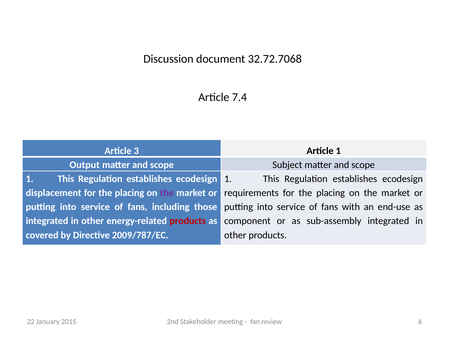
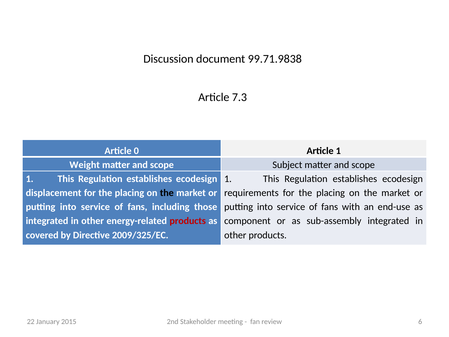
32.72.7068: 32.72.7068 -> 99.71.9838 (275, 59)
7.4: 7.4 -> 7.3 (239, 97)
3: 3 -> 0 (136, 151)
Output: Output -> Weight (85, 165)
the colour: purple -> black (167, 193)
2009/787/EC: 2009/787/EC -> 2009/325/EC (140, 235)
